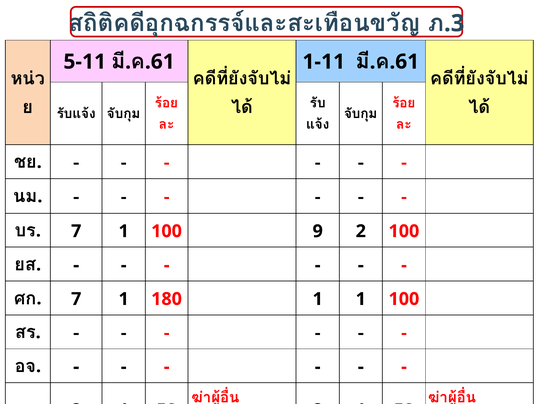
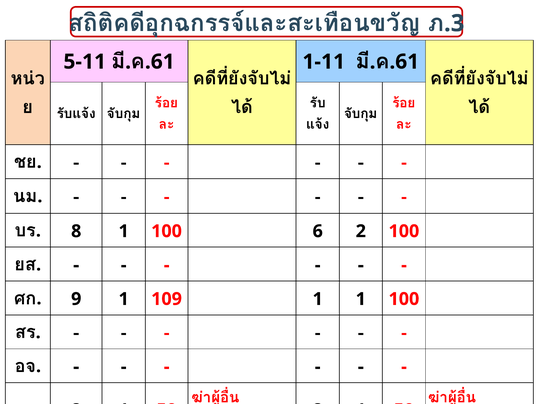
7: 7 -> 8 (76, 231)
9: 9 -> 6 (318, 231)
7: 7 -> 9 (76, 299)
180: 180 -> 109 (167, 299)
